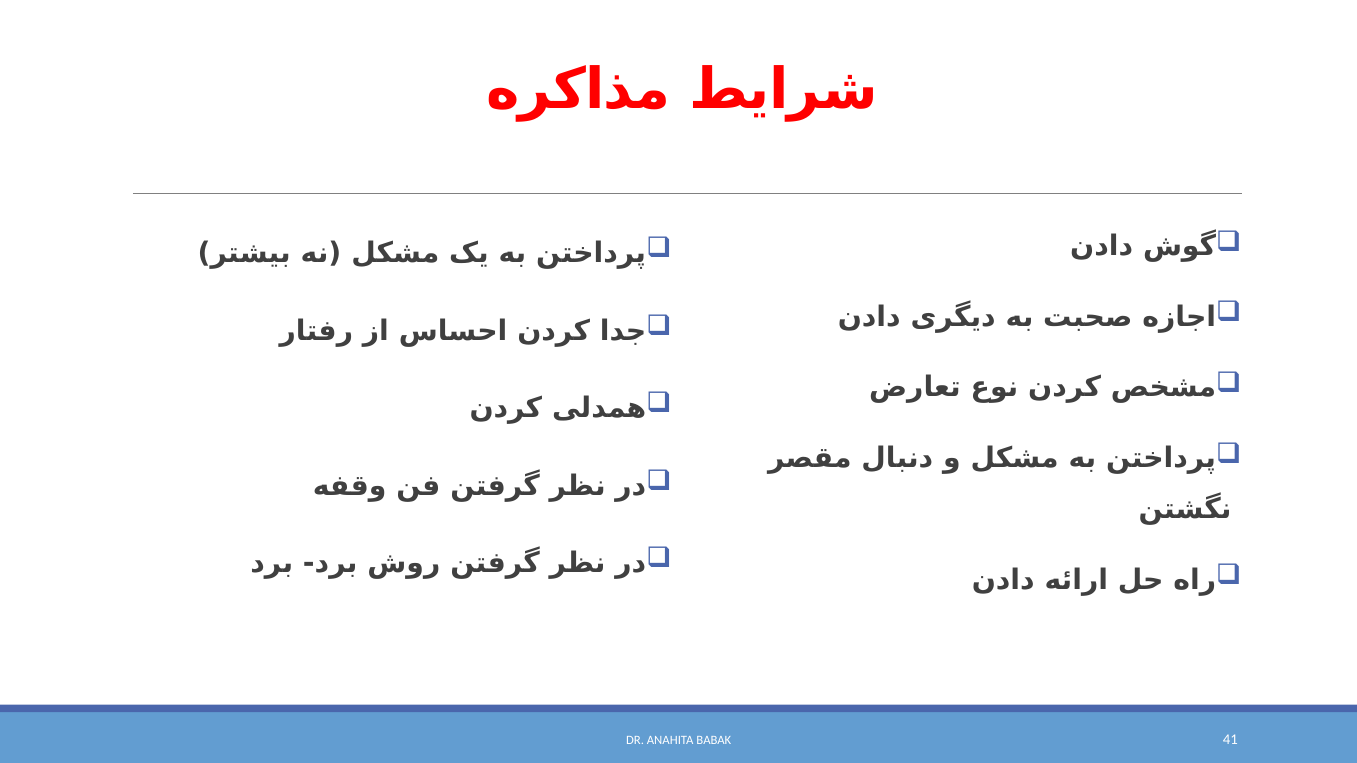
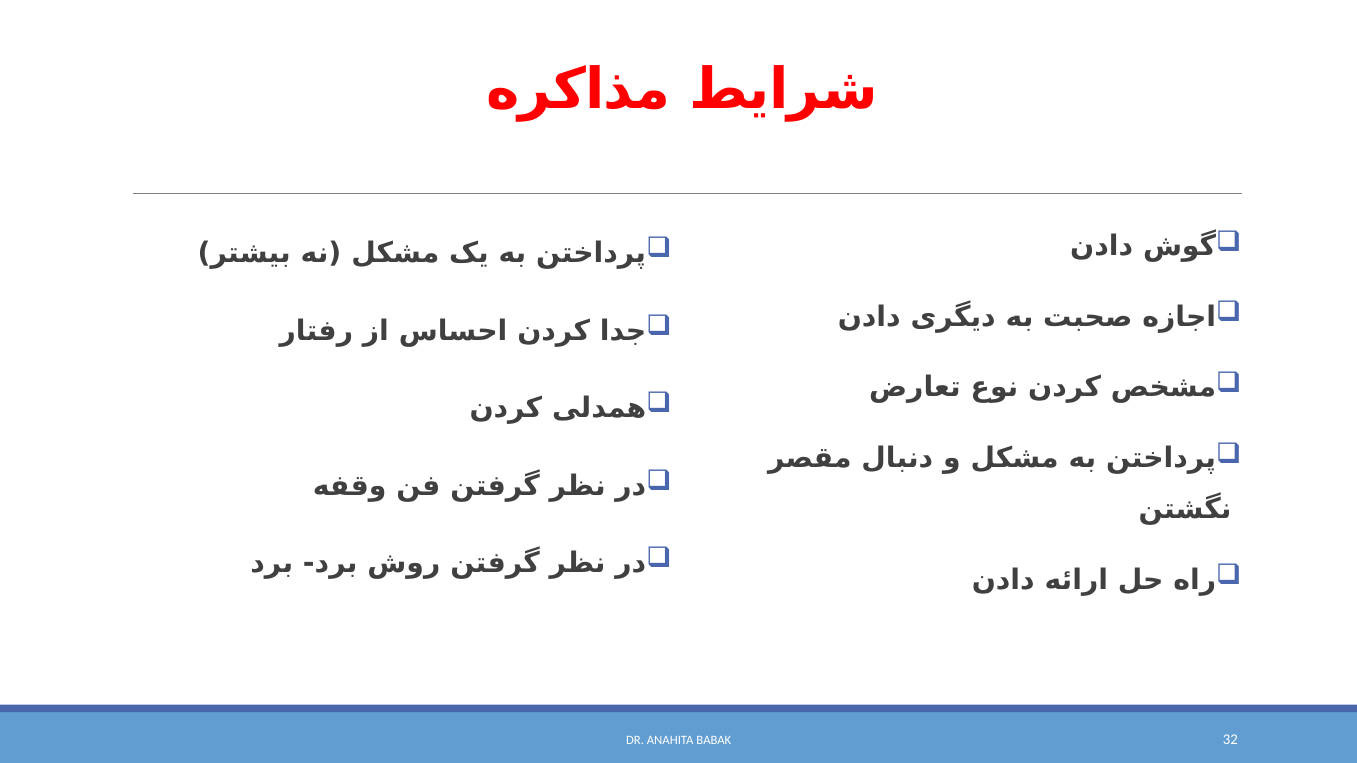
41: 41 -> 32 (1230, 740)
